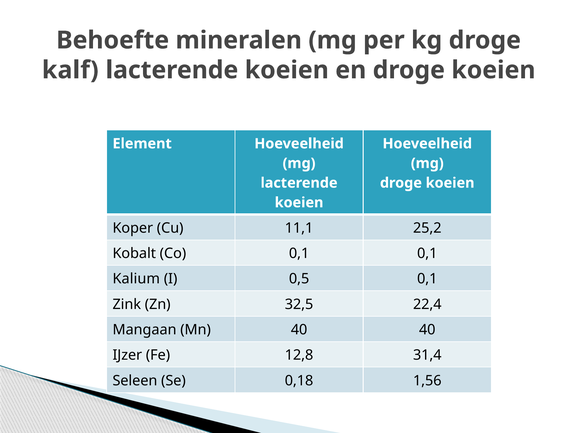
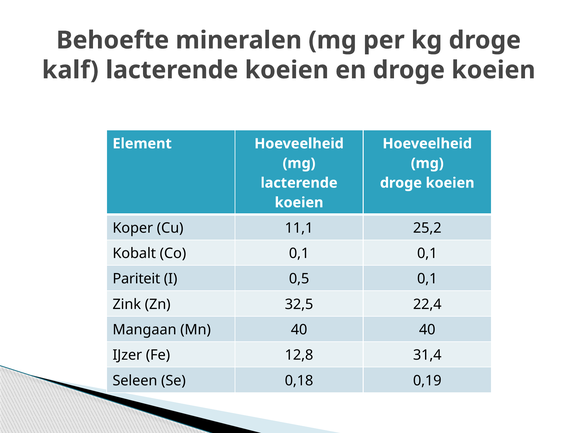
Kalium: Kalium -> Pariteit (136, 279)
1,56: 1,56 -> 0,19 (427, 380)
